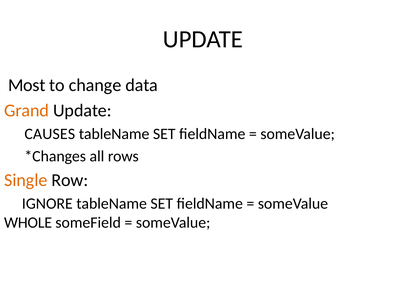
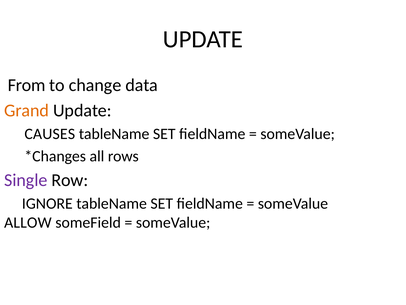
Most: Most -> From (27, 85)
Single colour: orange -> purple (26, 180)
WHOLE: WHOLE -> ALLOW (28, 222)
